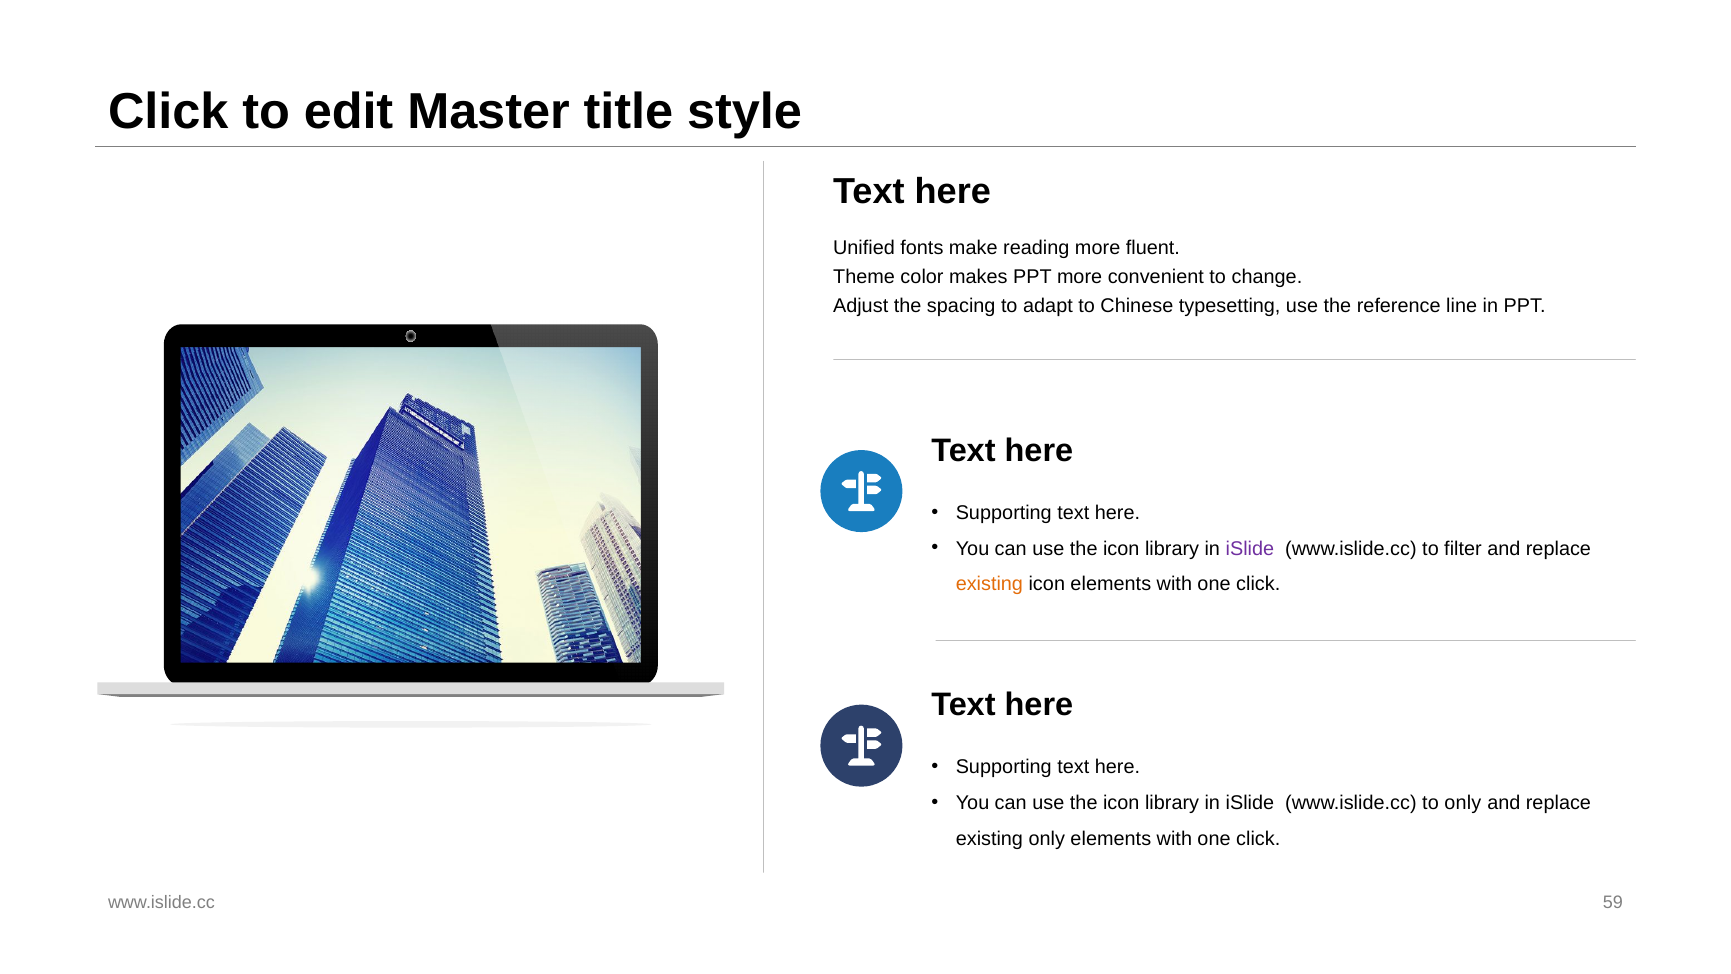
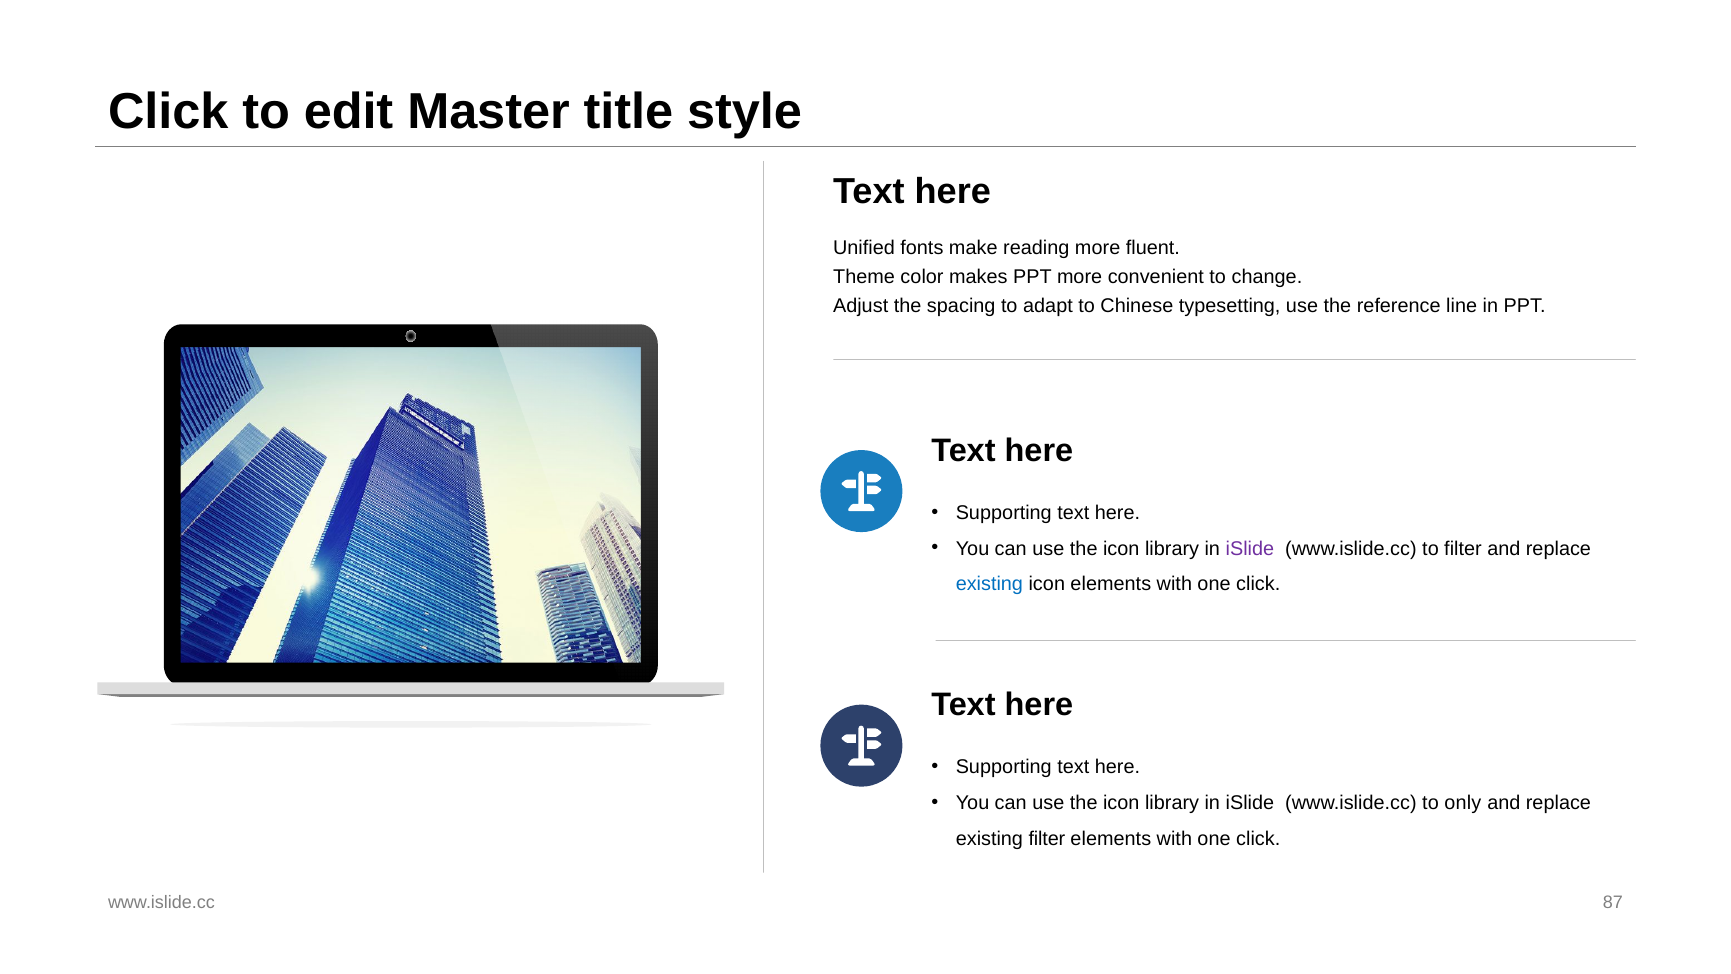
existing colour: orange -> blue (989, 584)
existing only: only -> filter (1047, 839)
59: 59 -> 87 (1613, 902)
